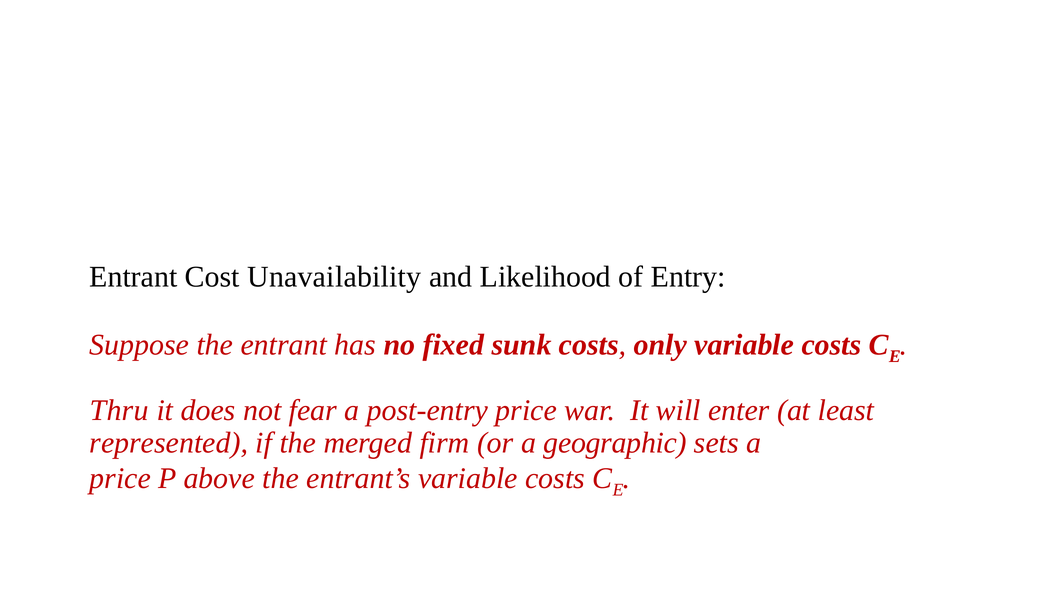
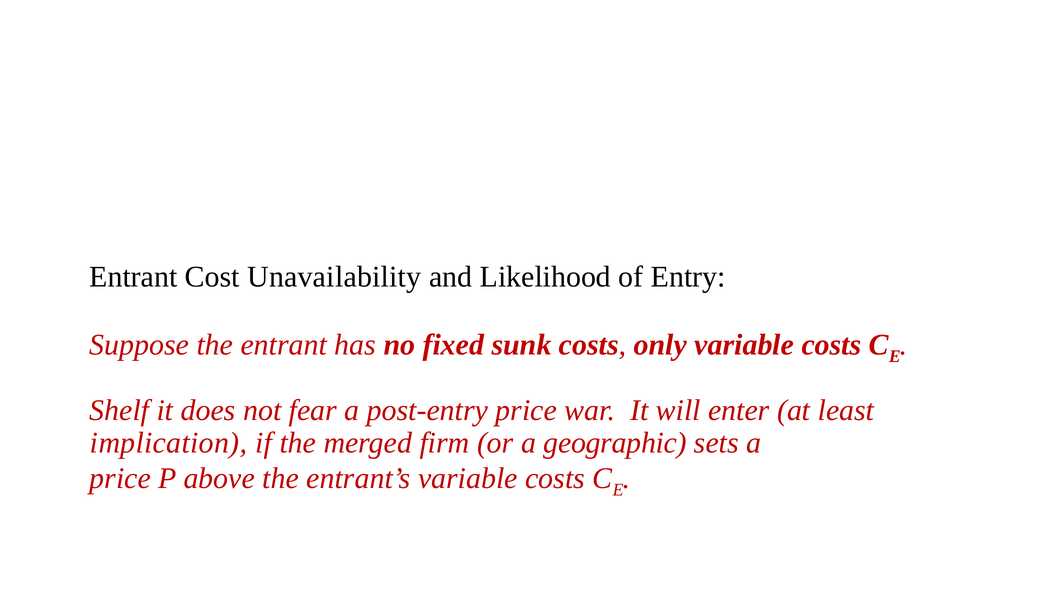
Thru: Thru -> Shelf (119, 410)
represented: represented -> implication (169, 442)
